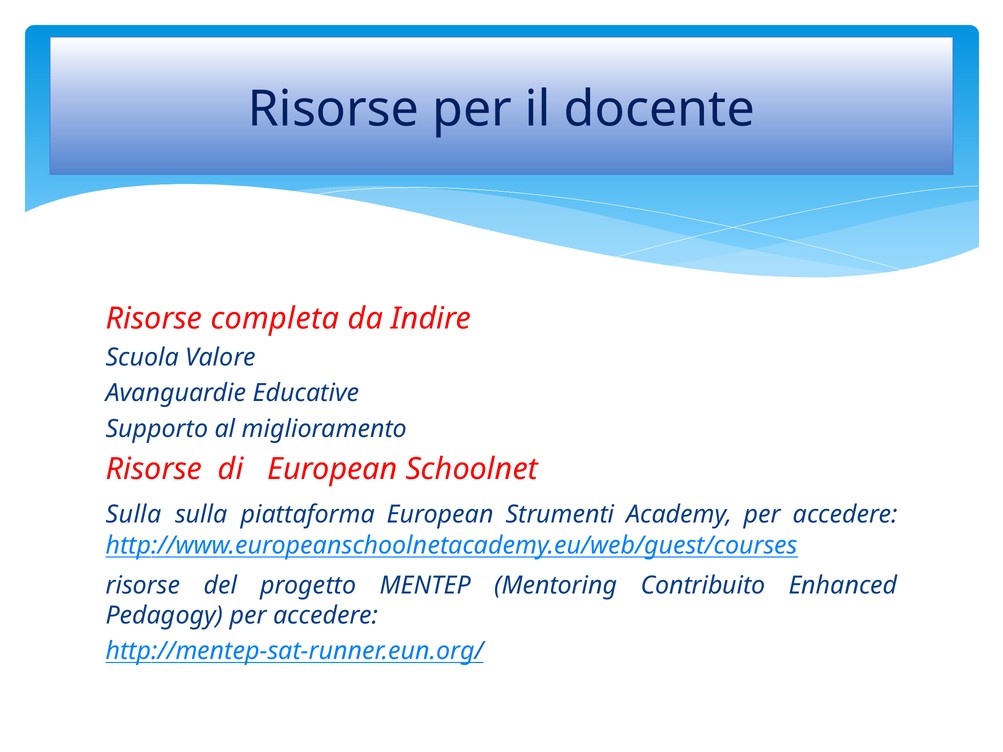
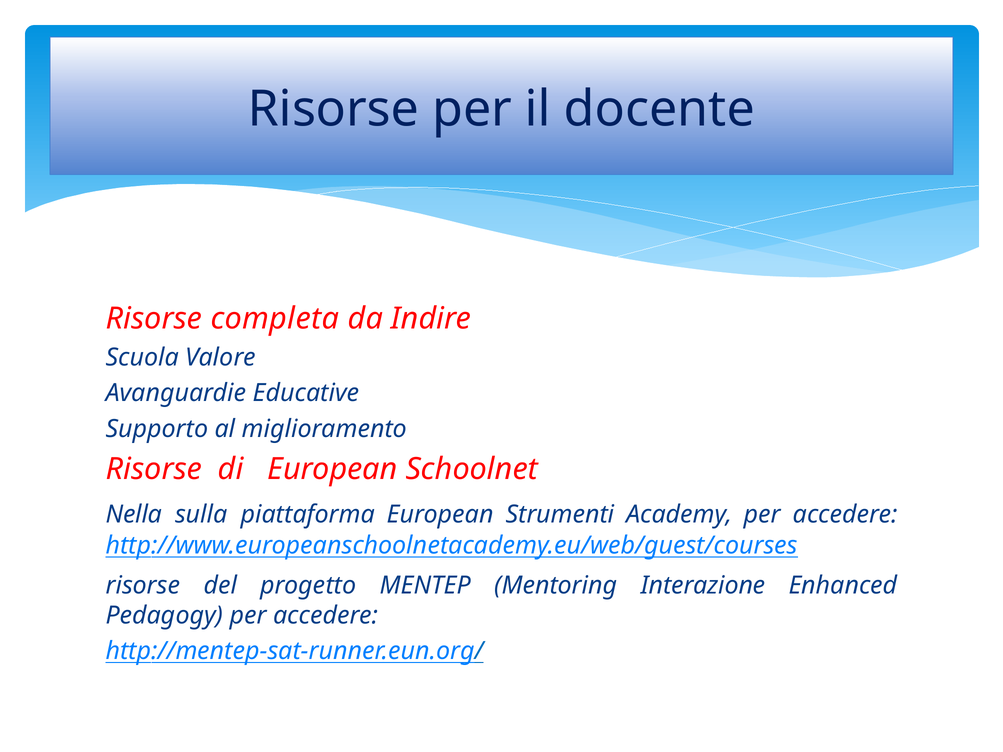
Sulla: Sulla -> Nella (134, 515)
Contribuito: Contribuito -> Interazione (703, 586)
